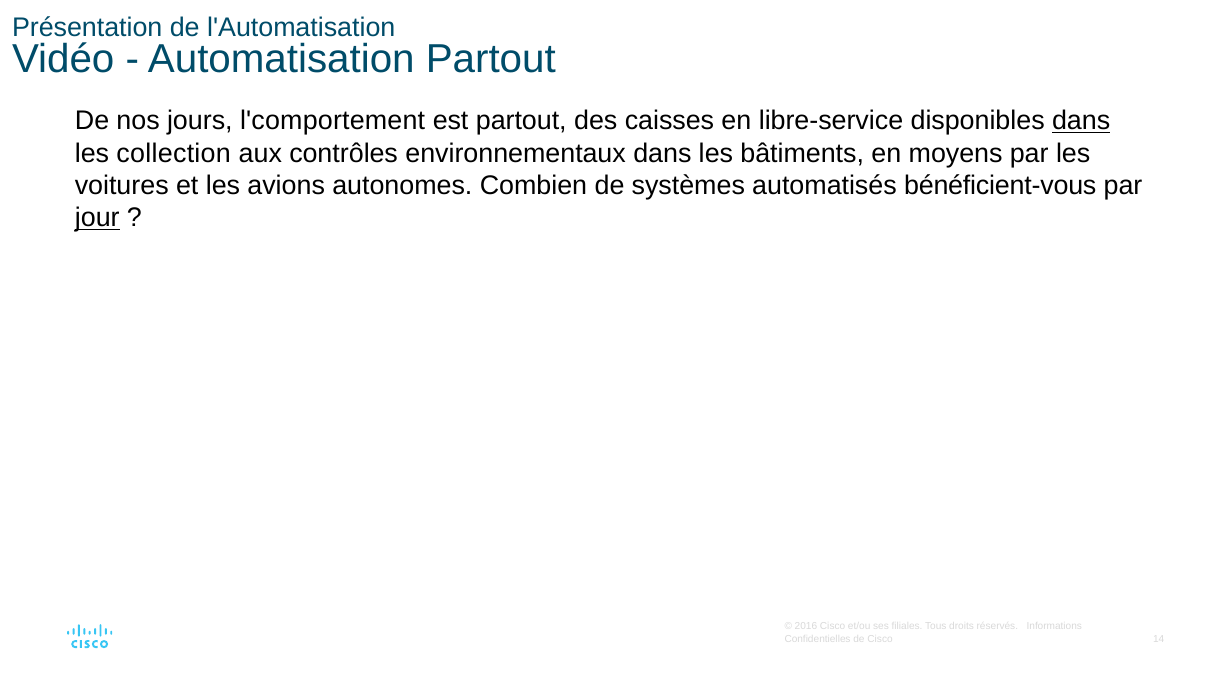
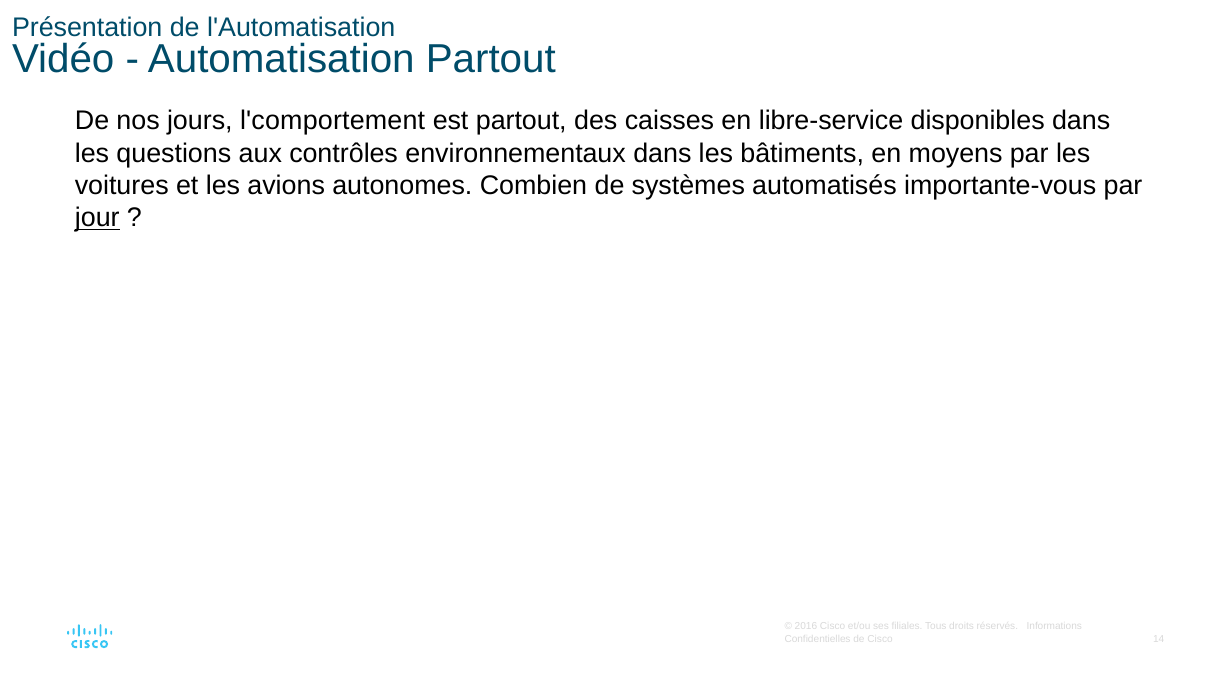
dans underline: present -> none (1081, 121)
collection: collection -> questions (174, 153)
bénéficient-vous: bénéficient-vous -> importante-vous (1000, 185)
